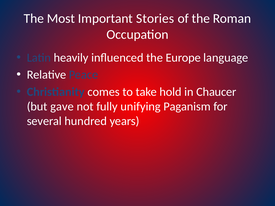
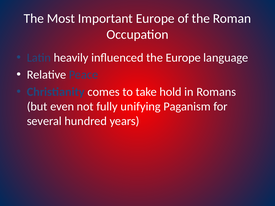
Important Stories: Stories -> Europe (155, 19)
Chaucer: Chaucer -> Romans (216, 92)
gave: gave -> even (62, 107)
